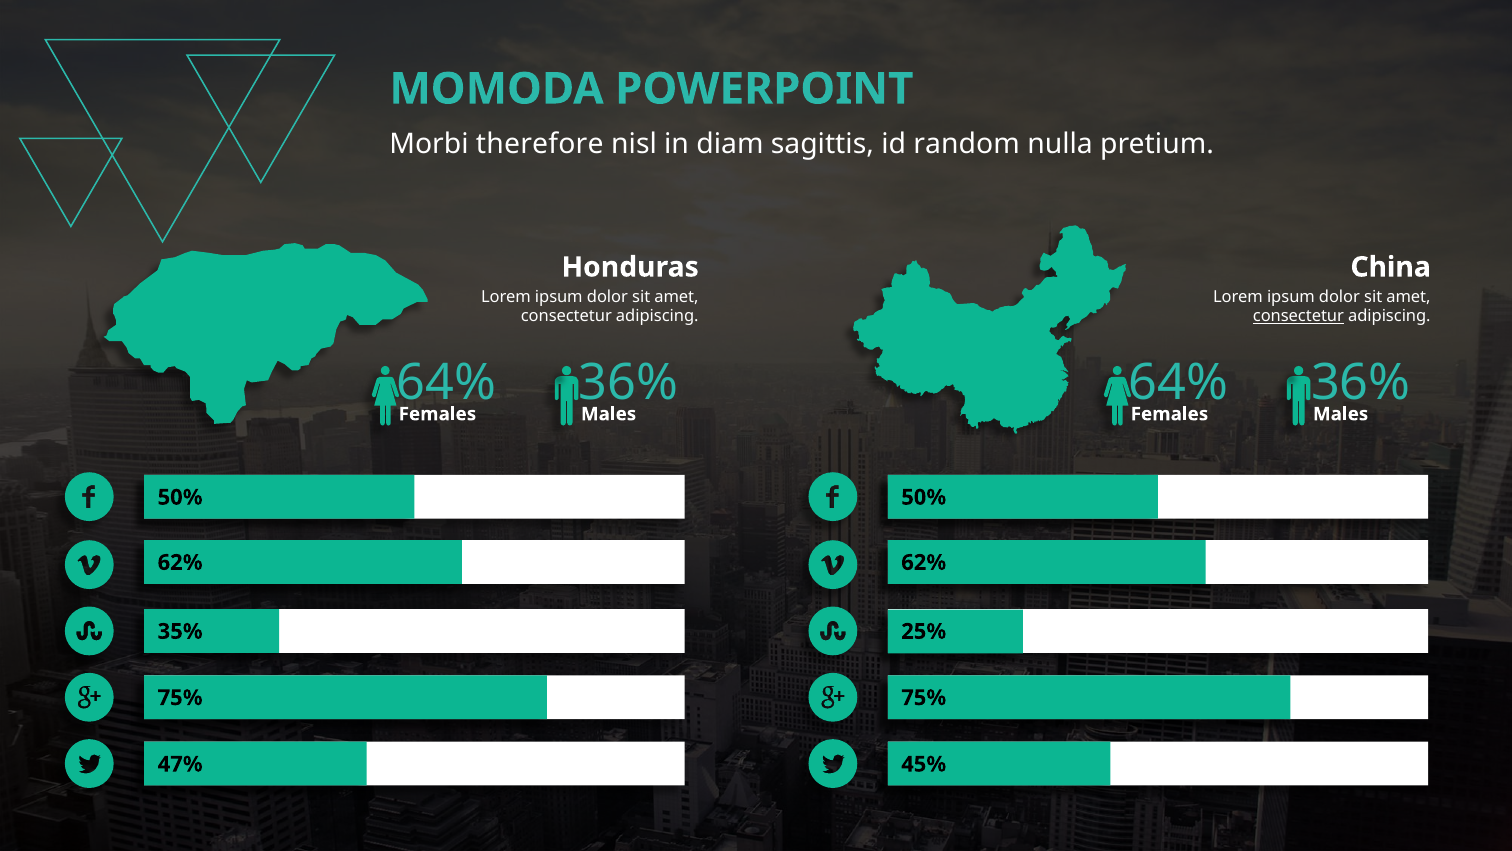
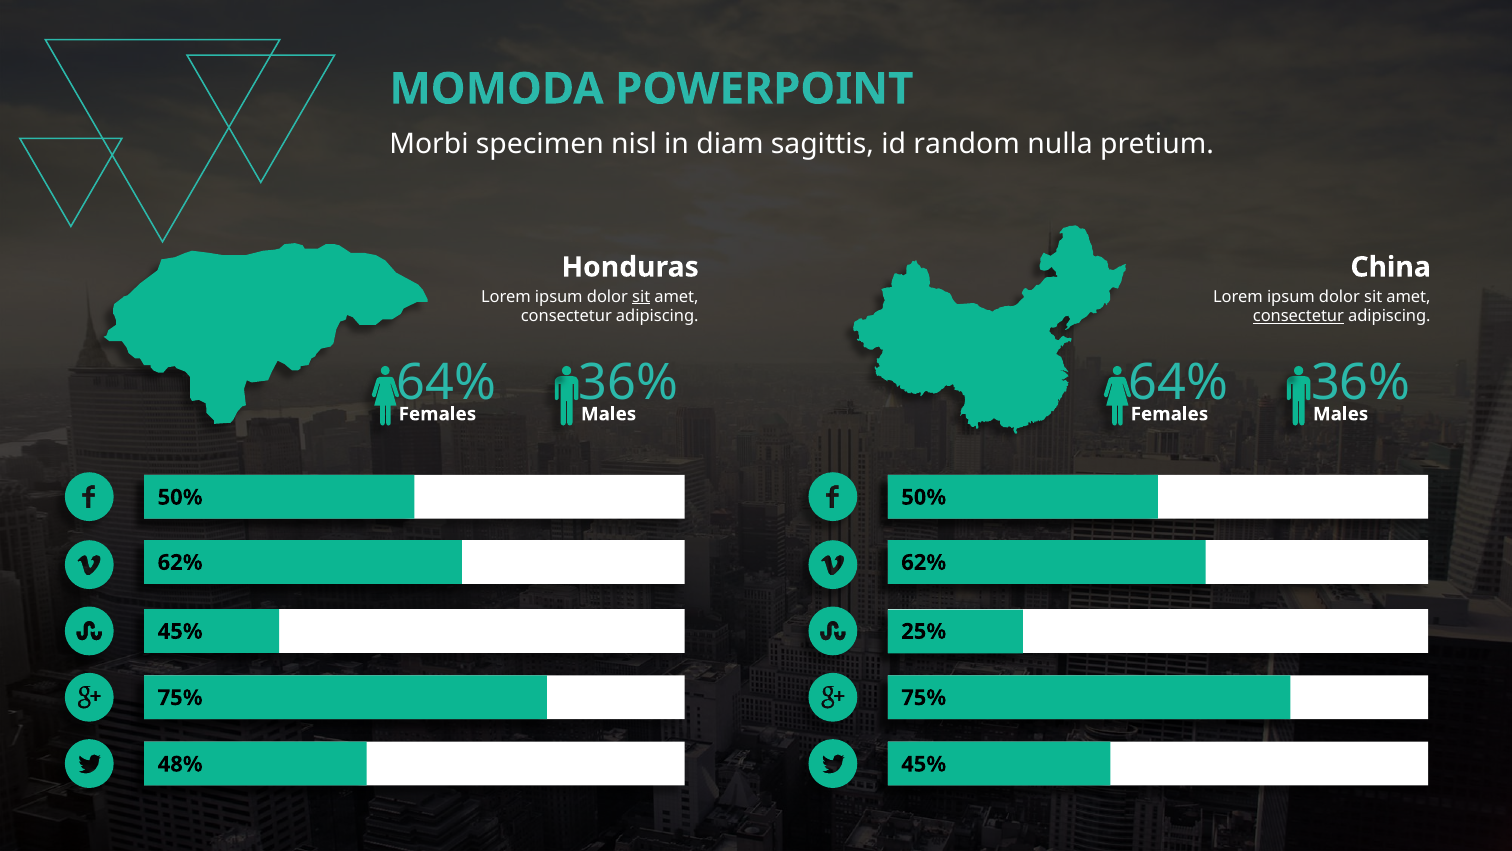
therefore: therefore -> specimen (540, 144)
sit underline: none -> present (641, 296)
35%: 35% -> 45% (180, 631)
47%: 47% -> 48% (180, 764)
